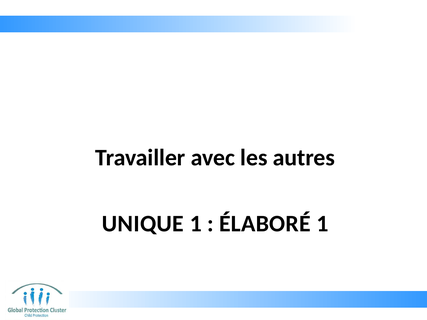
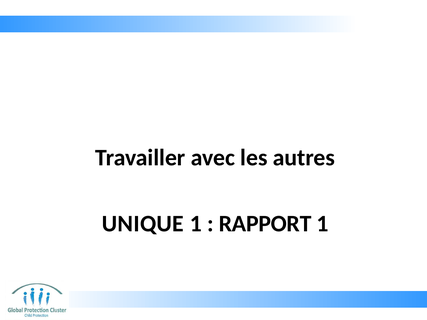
ÉLABORÉ: ÉLABORÉ -> RAPPORT (265, 224)
